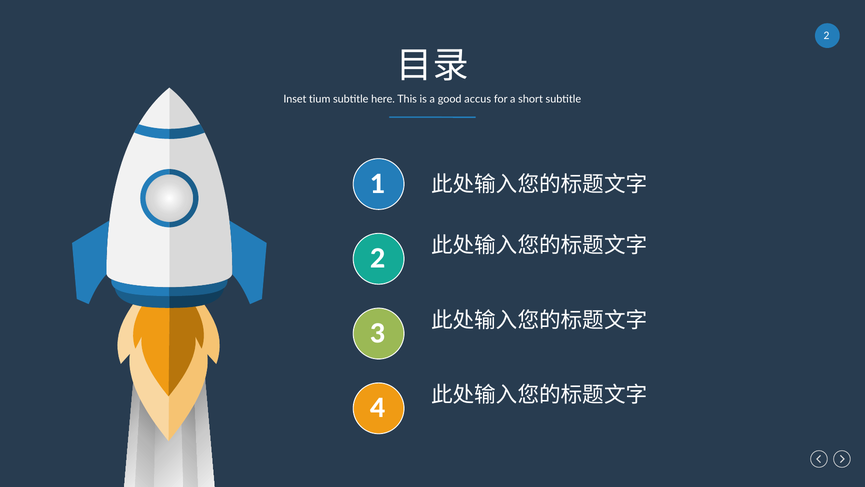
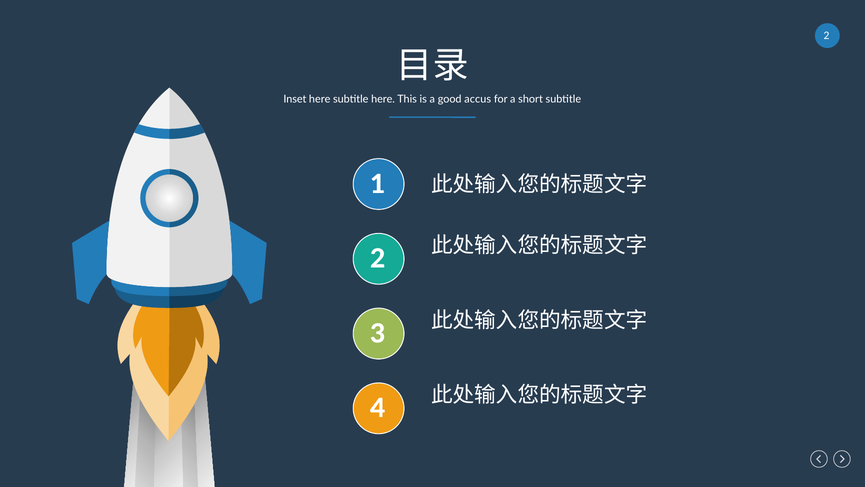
Inset tium: tium -> here (320, 99)
